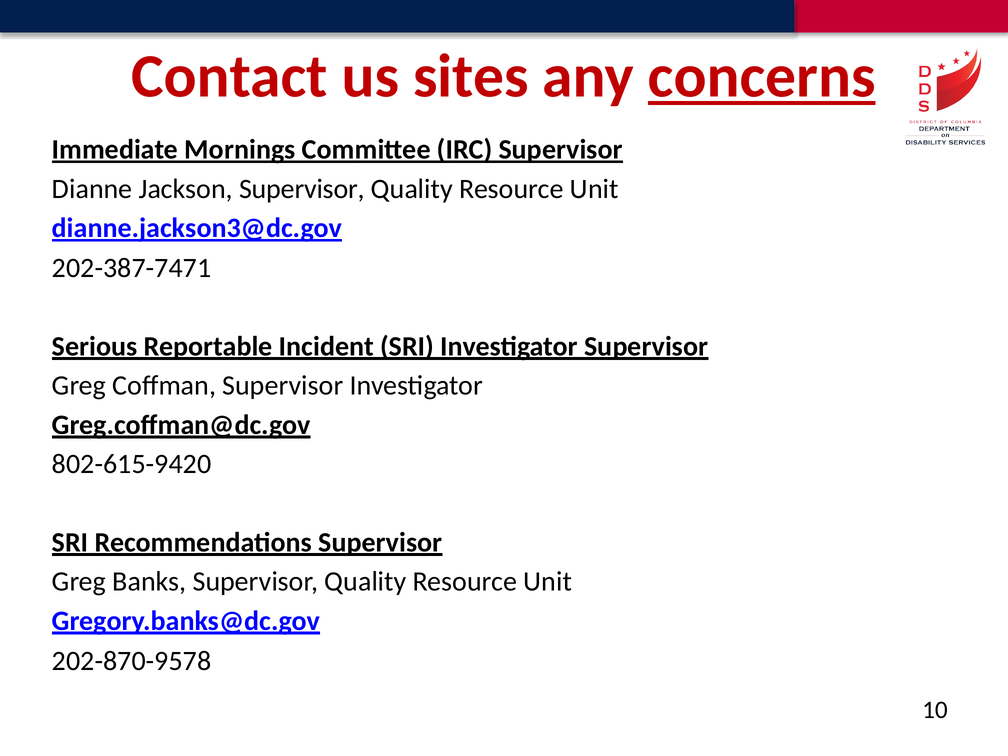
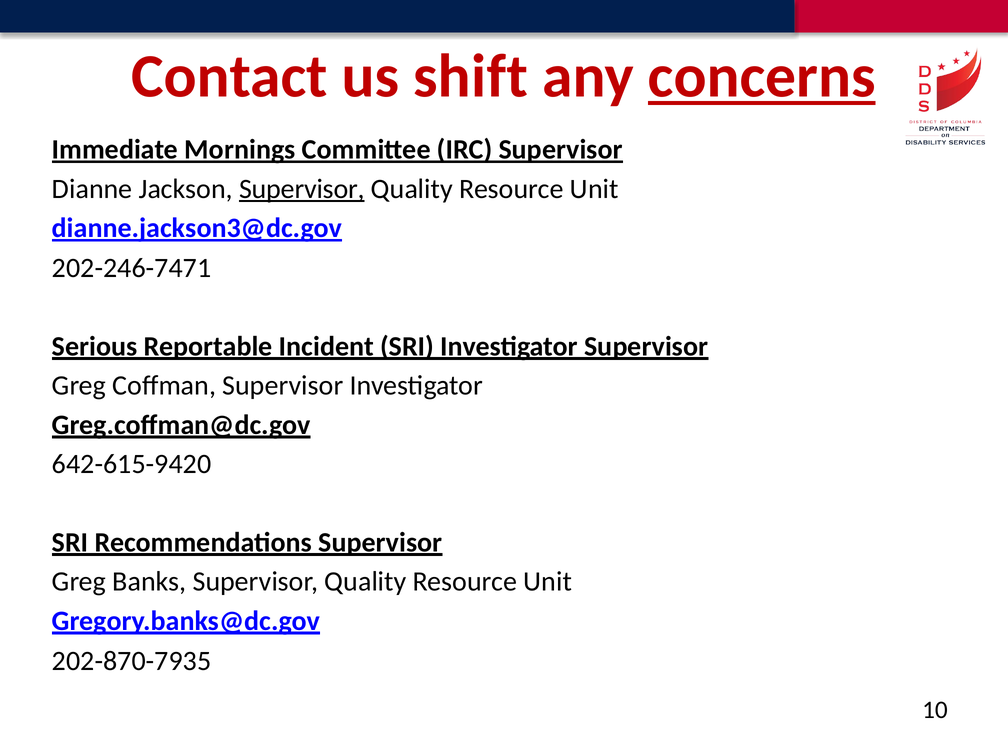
sites: sites -> shift (471, 77)
Supervisor underline: none -> present (302, 189)
202-387-7471: 202-387-7471 -> 202-246-7471 (132, 268)
802-615-9420: 802-615-9420 -> 642-615-9420 (132, 464)
202-870-9578: 202-870-9578 -> 202-870-7935 (132, 661)
